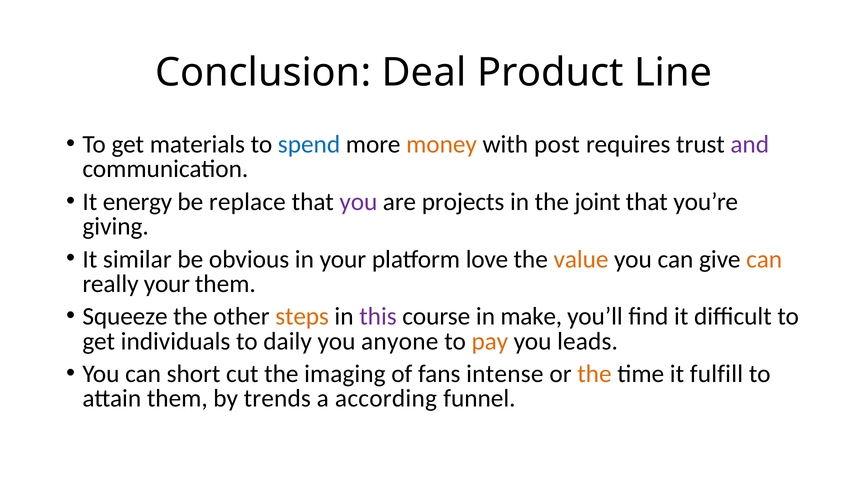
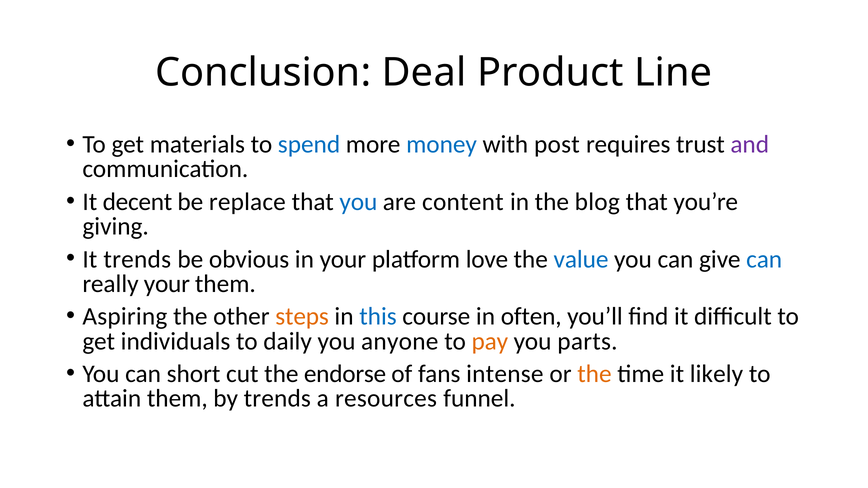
money colour: orange -> blue (442, 145)
energy: energy -> decent (137, 202)
you colour: purple -> blue (358, 202)
projects: projects -> content (463, 202)
joint: joint -> blog (597, 202)
It similar: similar -> trends (137, 259)
value colour: orange -> blue (581, 259)
can colour: orange -> blue (764, 259)
Squeeze: Squeeze -> Aspiring (125, 317)
this colour: purple -> blue (378, 317)
make: make -> often (531, 317)
leads: leads -> parts (587, 341)
imaging: imaging -> endorse (345, 374)
fulfill: fulfill -> likely (717, 374)
according: according -> resources (386, 399)
